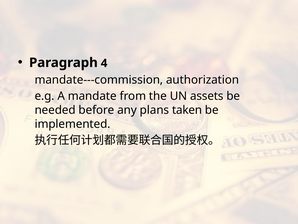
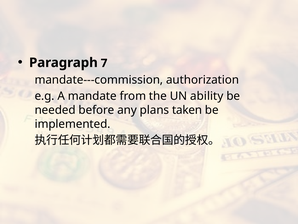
4: 4 -> 7 (104, 63)
assets: assets -> ability (207, 96)
